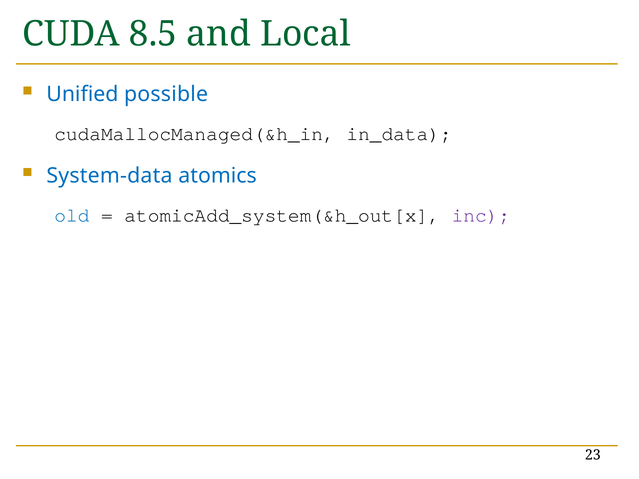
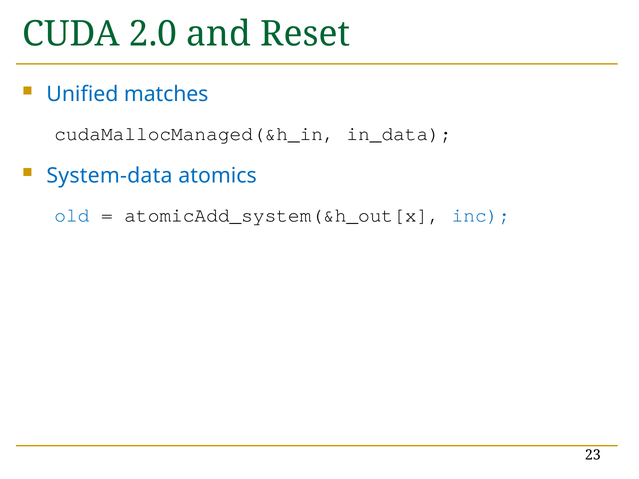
8.5: 8.5 -> 2.0 (153, 34)
Local: Local -> Reset (305, 34)
possible: possible -> matches (166, 94)
inc colour: purple -> blue (481, 216)
